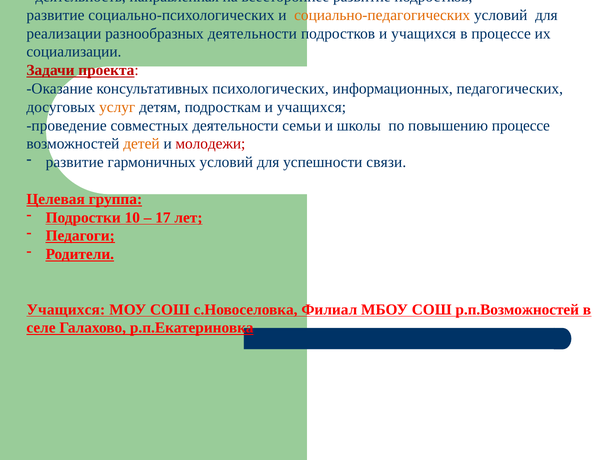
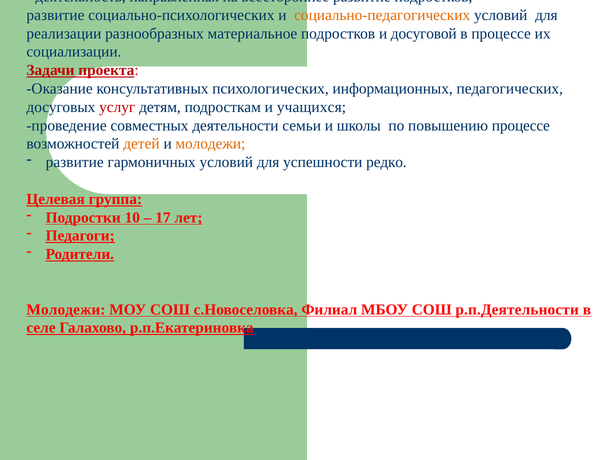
разнообразных деятельности: деятельности -> материальное (252, 33)
подростков и учащихся: учащихся -> досуговой (424, 33)
услуг colour: orange -> red (117, 107)
молодежи colour: red -> orange (210, 144)
связи: связи -> редко (386, 162)
Учащихся: Учащихся -> Молодежи (66, 310)
р.п.Возможностей: р.п.Возможностей -> р.п.Деятельности (517, 310)
